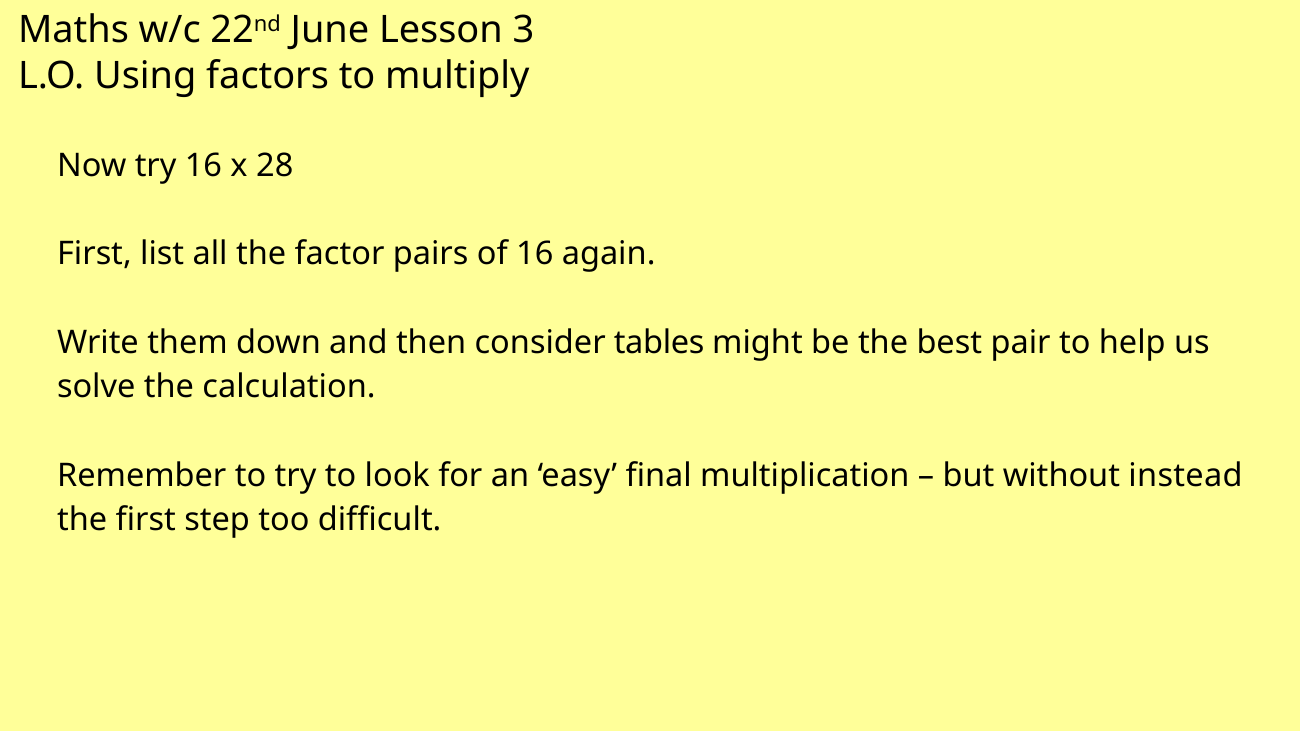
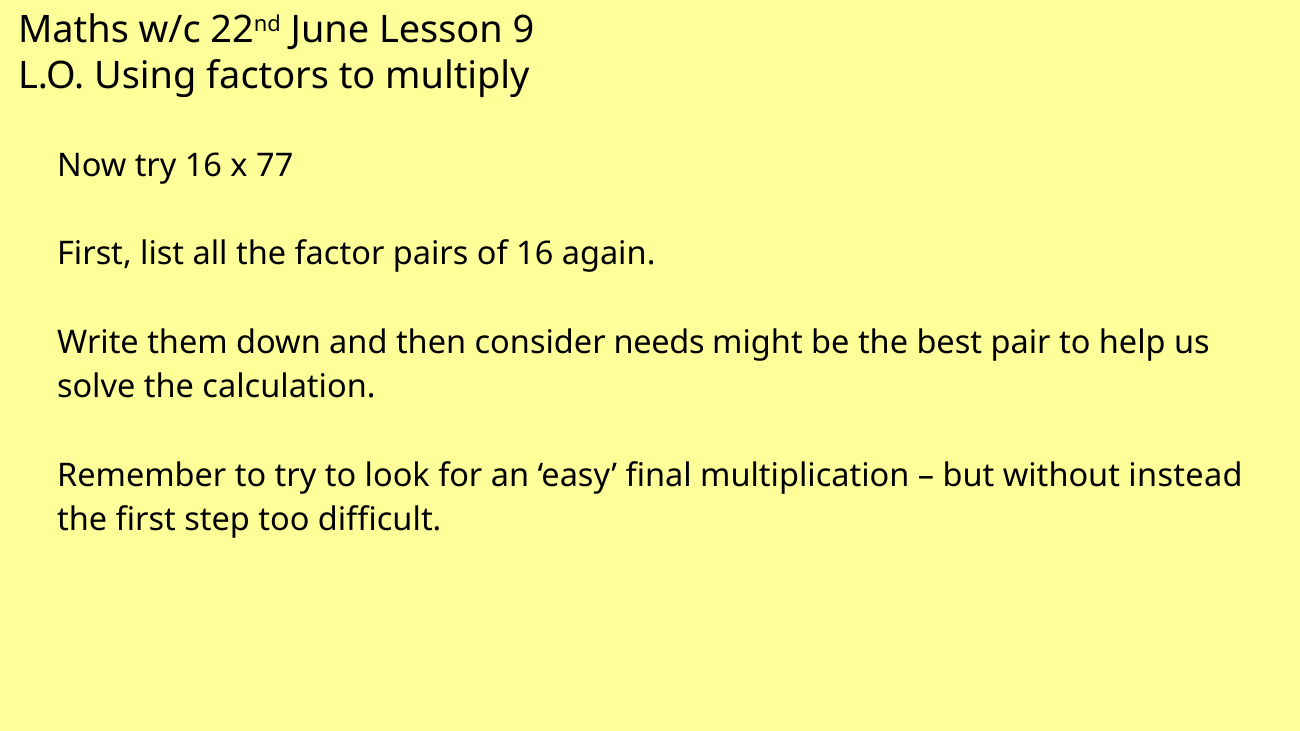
3: 3 -> 9 (523, 30)
28: 28 -> 77 (275, 165)
tables: tables -> needs (659, 343)
